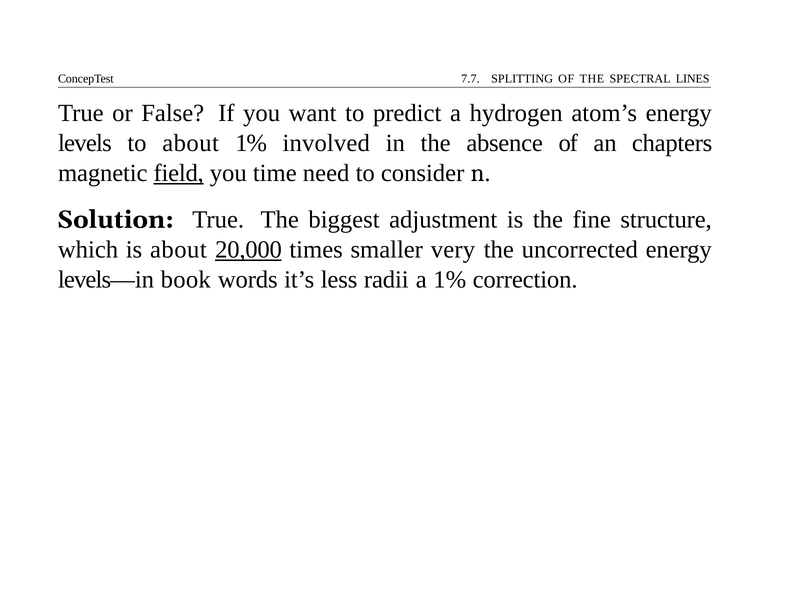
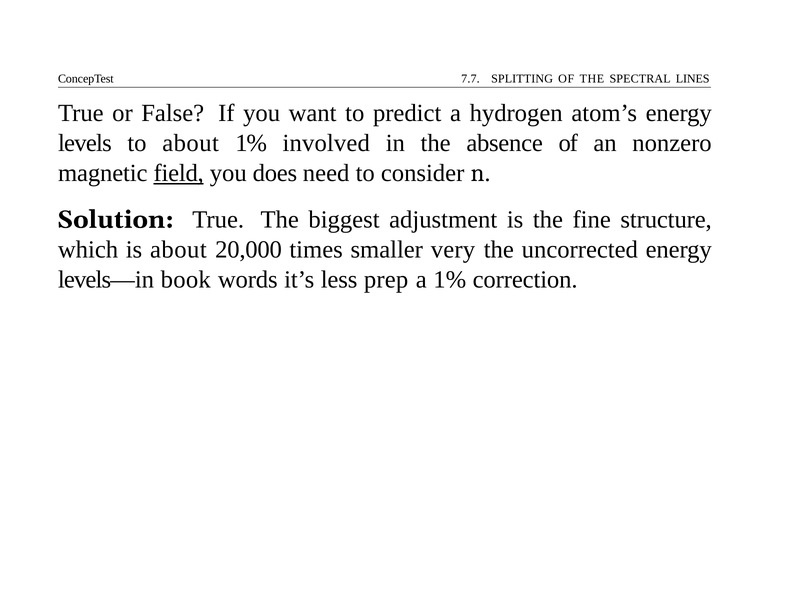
chapters: chapters -> nonzero (672, 143)
time: time -> does (275, 173)
20,000 underline: present -> none (249, 250)
radii: radii -> prep (386, 280)
